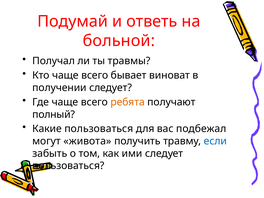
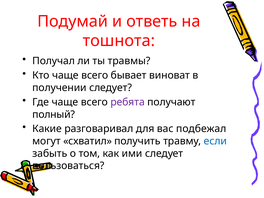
больной: больной -> тошнота (119, 41)
ребята colour: orange -> purple (128, 102)
Какие пользоваться: пользоваться -> разговаривал (99, 129)
живота: живота -> схватил (88, 141)
